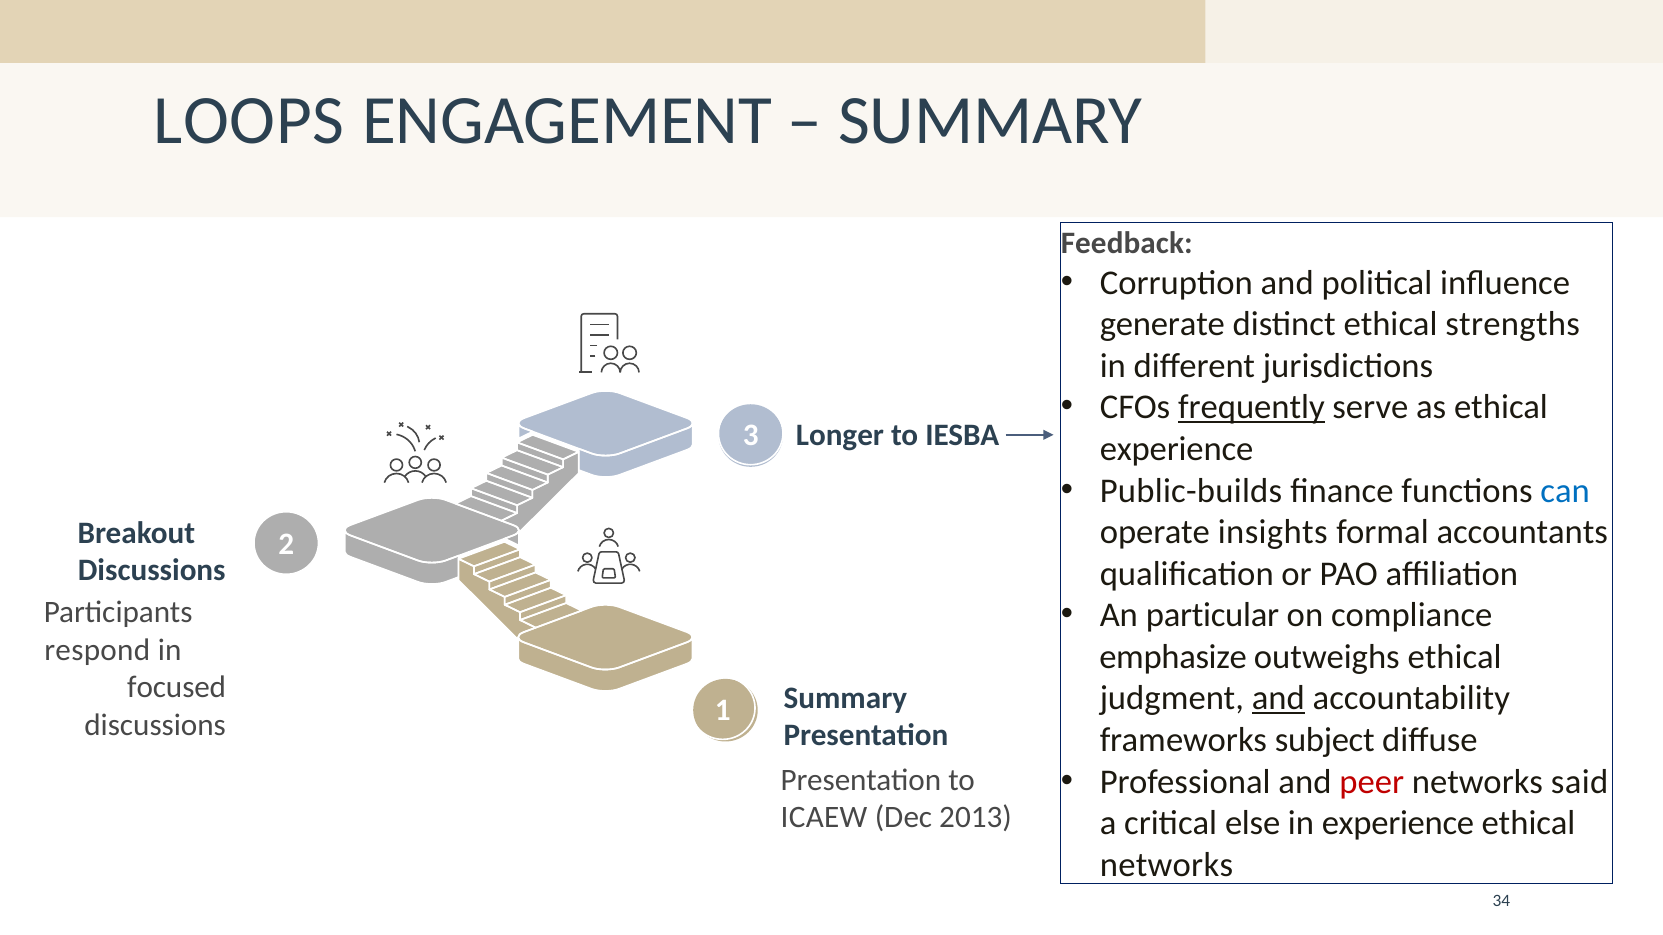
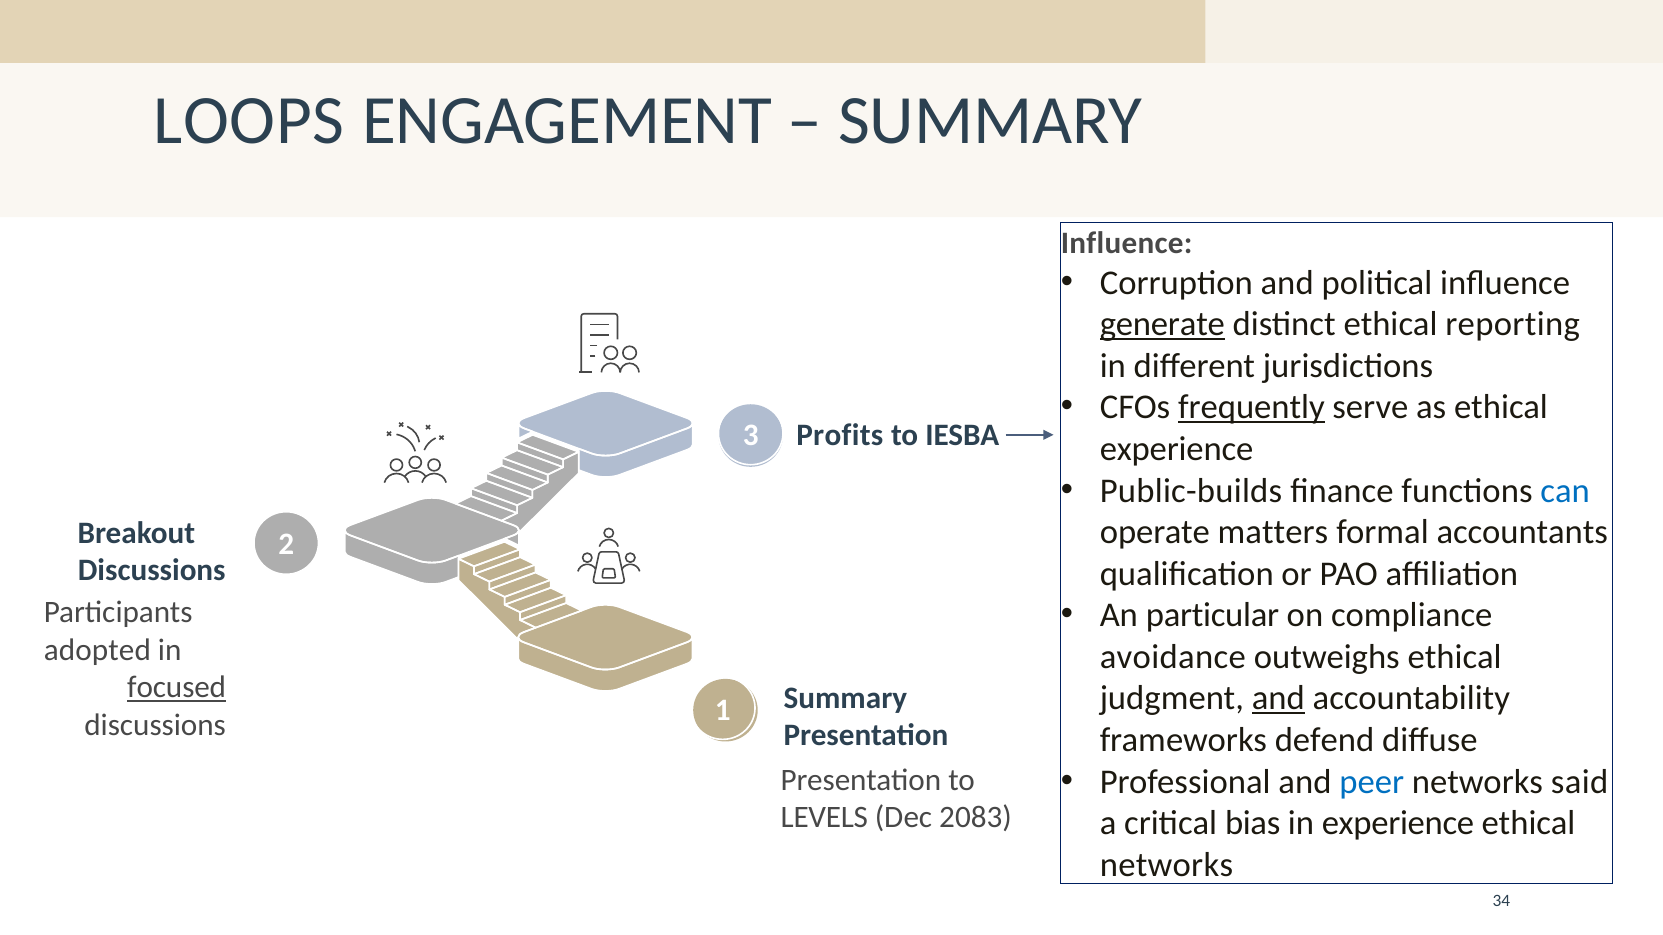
Feedback: Feedback -> Influence (1127, 243)
generate underline: none -> present (1162, 325)
strengths: strengths -> reporting (1513, 325)
Longer: Longer -> Profits (840, 435)
insights: insights -> matters (1273, 532)
respond: respond -> adopted (97, 650)
emphasize: emphasize -> avoidance (1173, 657)
focused underline: none -> present (177, 688)
subject: subject -> defend (1325, 740)
peer colour: red -> blue (1372, 782)
ICAEW: ICAEW -> LEVELS (824, 818)
2013: 2013 -> 2083 (976, 818)
else: else -> bias (1253, 824)
